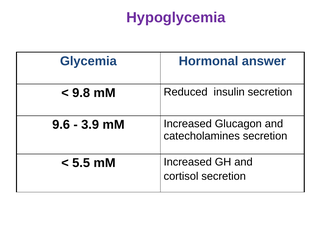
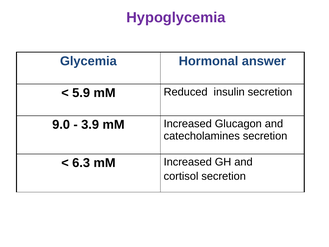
9.8: 9.8 -> 5.9 (81, 93)
9.6: 9.6 -> 9.0 (61, 125)
5.5: 5.5 -> 6.3 (81, 163)
